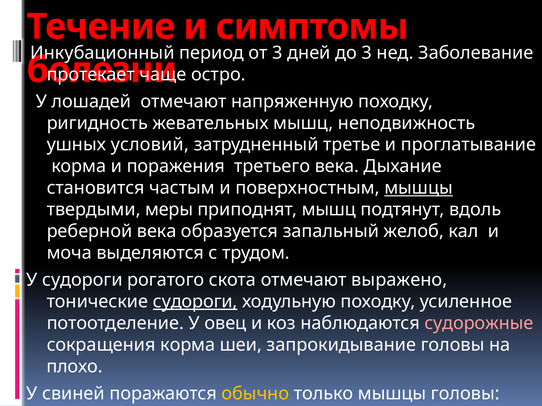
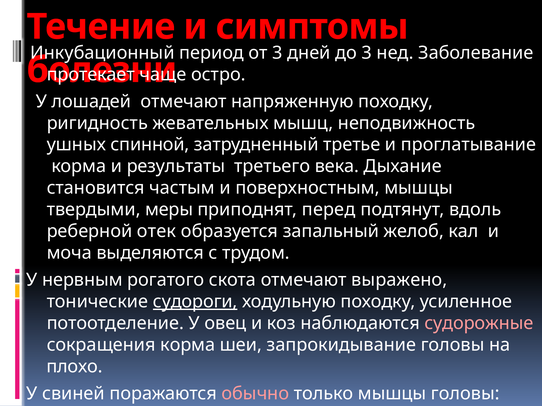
условий: условий -> спинной (150, 145)
поражения: поражения -> результаты (176, 167)
мышцы underline: present -> none (419, 188)
приподнят мышц: мышц -> перед (329, 210)
реберной века: века -> отек (157, 232)
У судороги: судороги -> нервным (82, 280)
обычно colour: yellow -> pink (255, 394)
